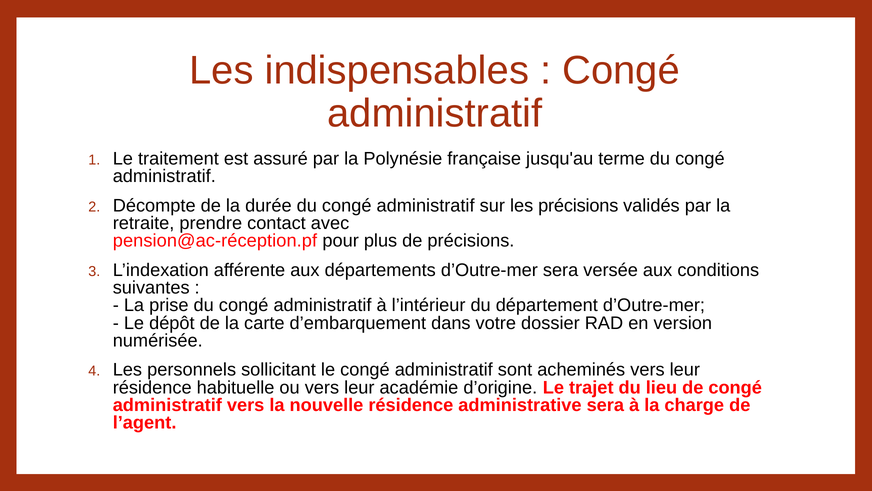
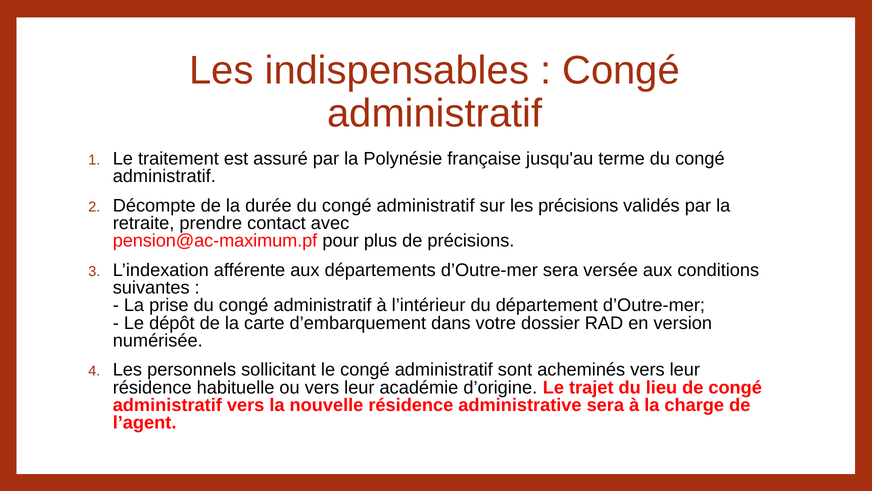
pension@ac-réception.pf: pension@ac-réception.pf -> pension@ac-maximum.pf (215, 241)
